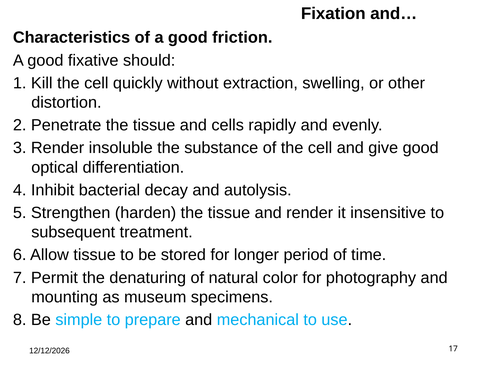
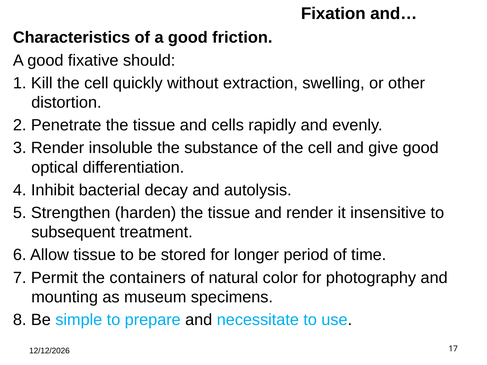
denaturing: denaturing -> containers (148, 278)
mechanical: mechanical -> necessitate (258, 320)
